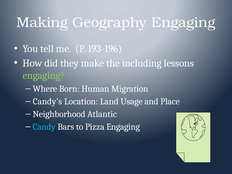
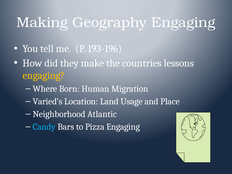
including: including -> countries (142, 63)
engaging colour: light green -> yellow (44, 75)
Candy’s: Candy’s -> Varied’s (48, 101)
